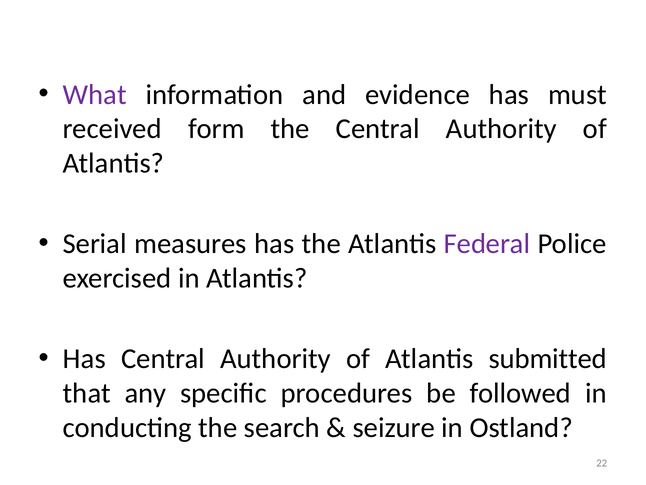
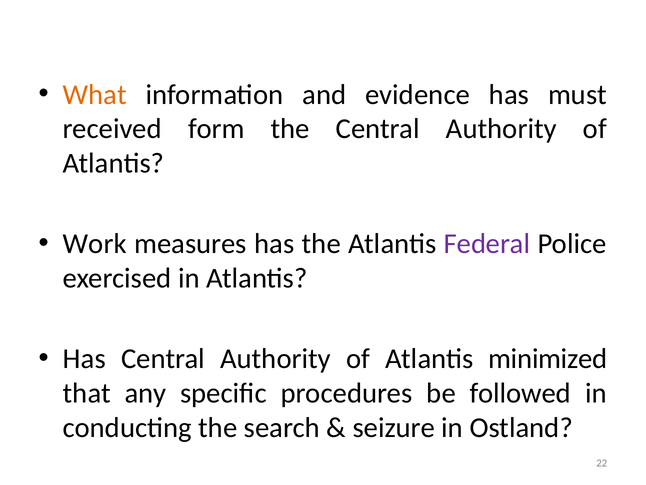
What colour: purple -> orange (95, 94)
Serial: Serial -> Work (95, 244)
submitted: submitted -> minimized (548, 359)
